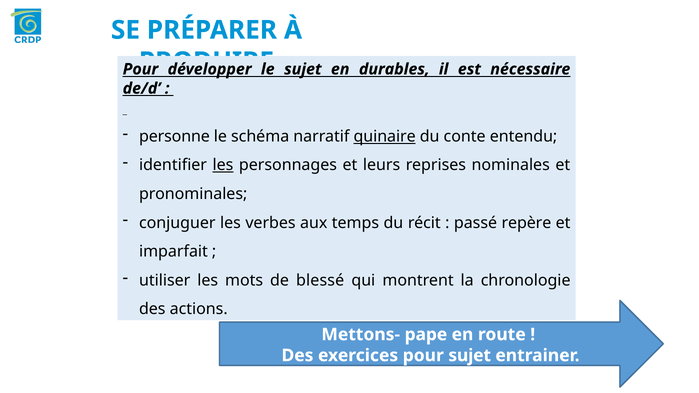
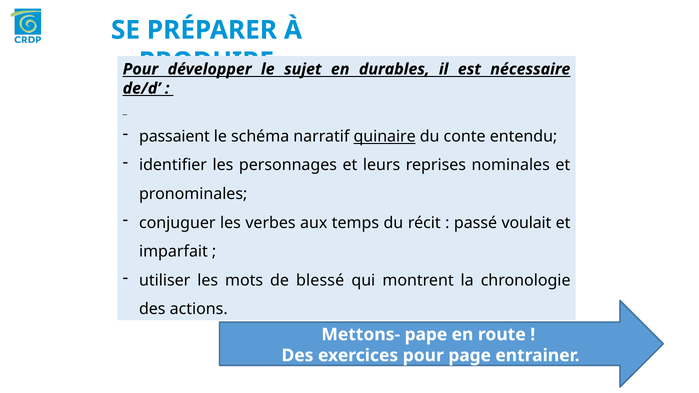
personne: personne -> passaient (174, 136)
les underline: present -> none (223, 165)
repère: repère -> voulait (526, 223)
pour sujet: sujet -> page (470, 356)
